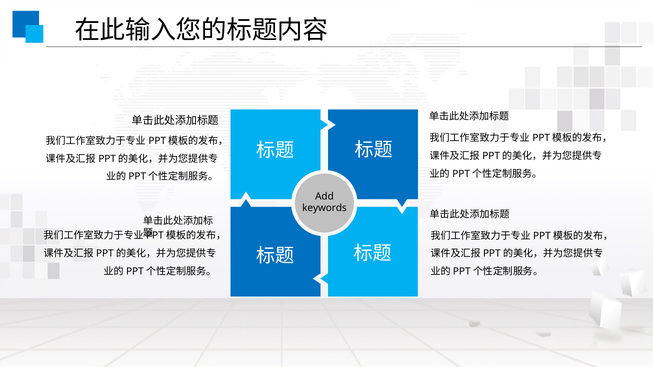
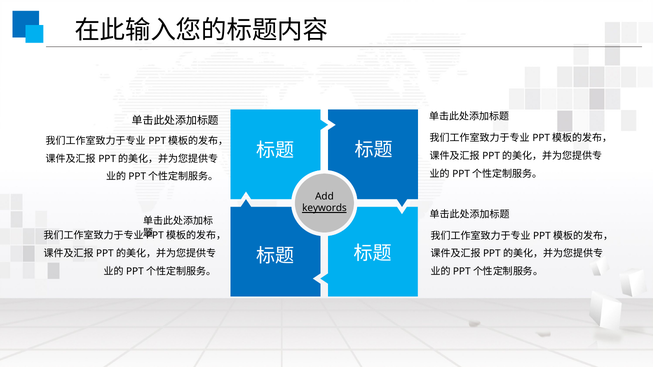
keywords underline: none -> present (324, 208)
